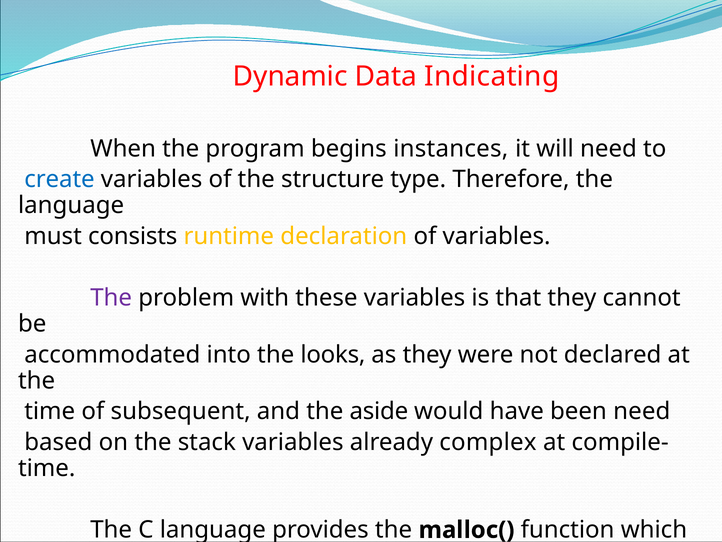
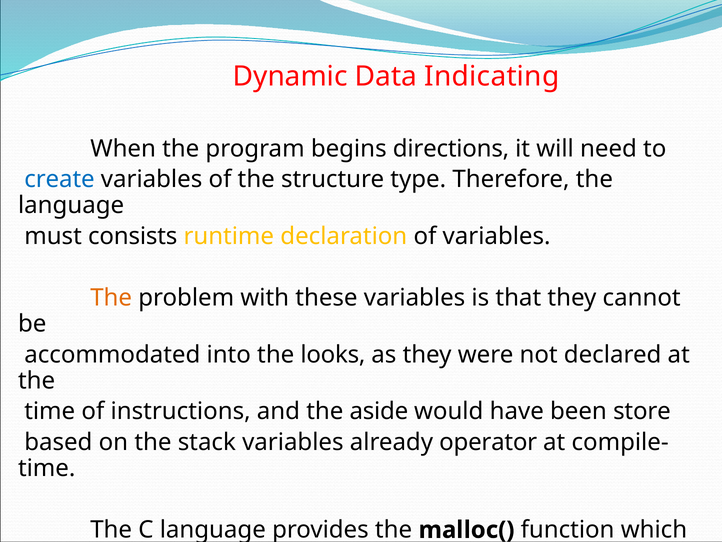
instances: instances -> directions (451, 148)
The colour: purple -> orange (111, 298)
subsequent: subsequent -> instructions (181, 411)
been need: need -> store (642, 411)
complex: complex -> operator (488, 442)
